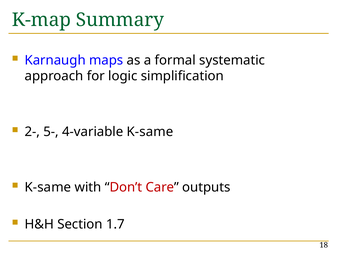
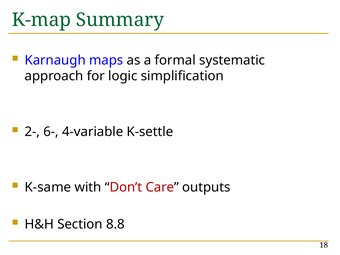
5-: 5- -> 6- (51, 132)
4-variable K-same: K-same -> K-settle (150, 132)
1.7: 1.7 -> 8.8 (115, 224)
